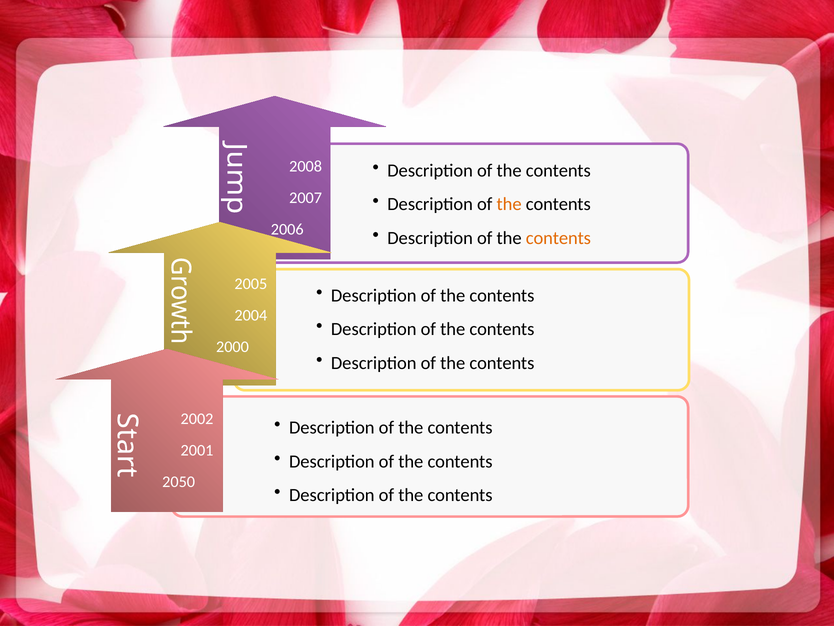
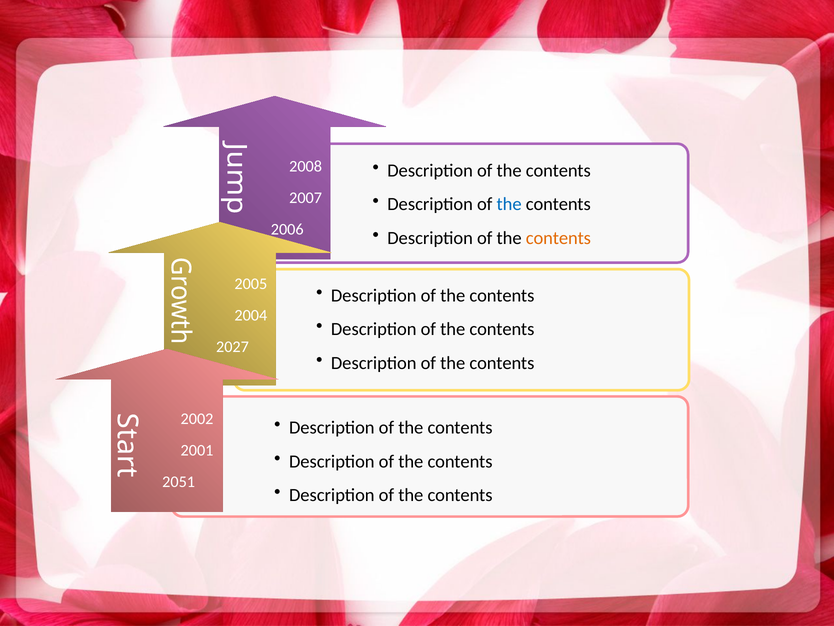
the colour: orange -> blue (509, 204)
2000: 2000 -> 2027 (232, 347)
2050: 2050 -> 2051 (179, 481)
